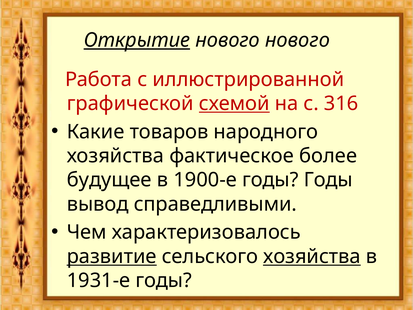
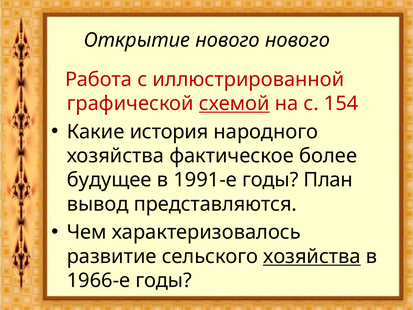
Открытие underline: present -> none (137, 40)
316: 316 -> 154 (341, 103)
товаров: товаров -> история (169, 132)
1900-е: 1900-е -> 1991-е (205, 180)
годы Годы: Годы -> План (328, 180)
справедливыми: справедливыми -> представляются (215, 204)
развитие underline: present -> none (112, 256)
1931-е: 1931-е -> 1966-е (99, 280)
